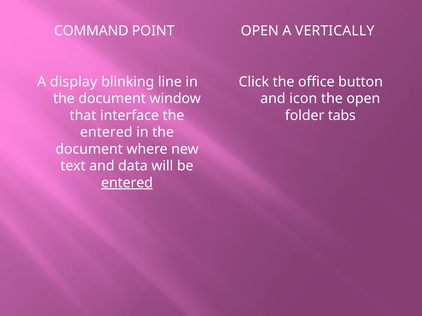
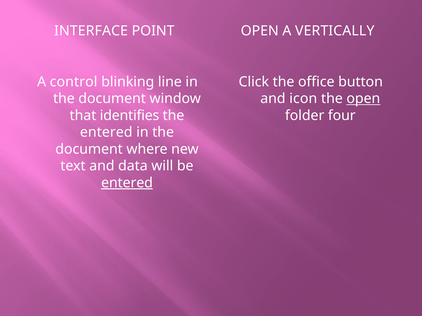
COMMAND: COMMAND -> INTERFACE (91, 31)
display: display -> control (74, 82)
open underline: none -> present (363, 99)
interface: interface -> identifies (130, 116)
tabs: tabs -> four (342, 116)
